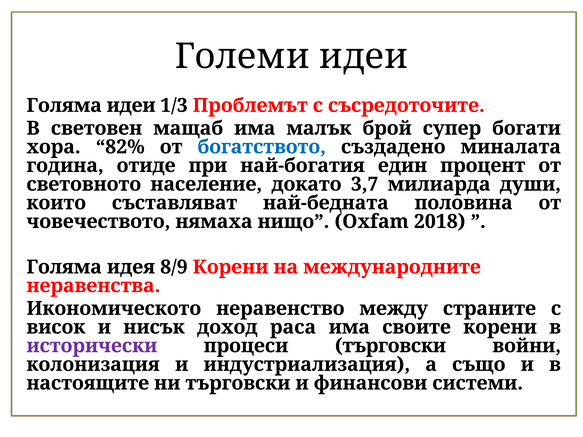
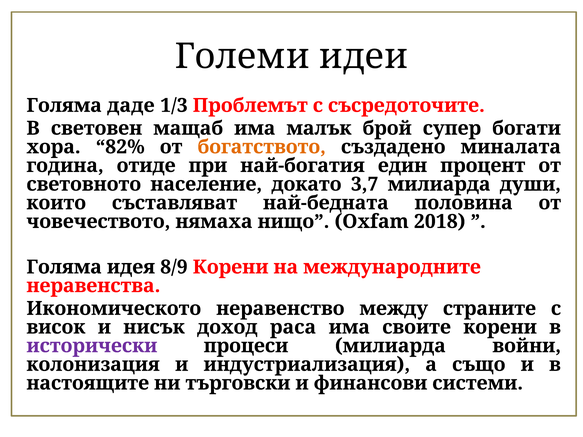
Голяма идеи: идеи -> даде (131, 106)
богатството colour: blue -> orange (262, 147)
процеси търговски: търговски -> милиарда (390, 346)
